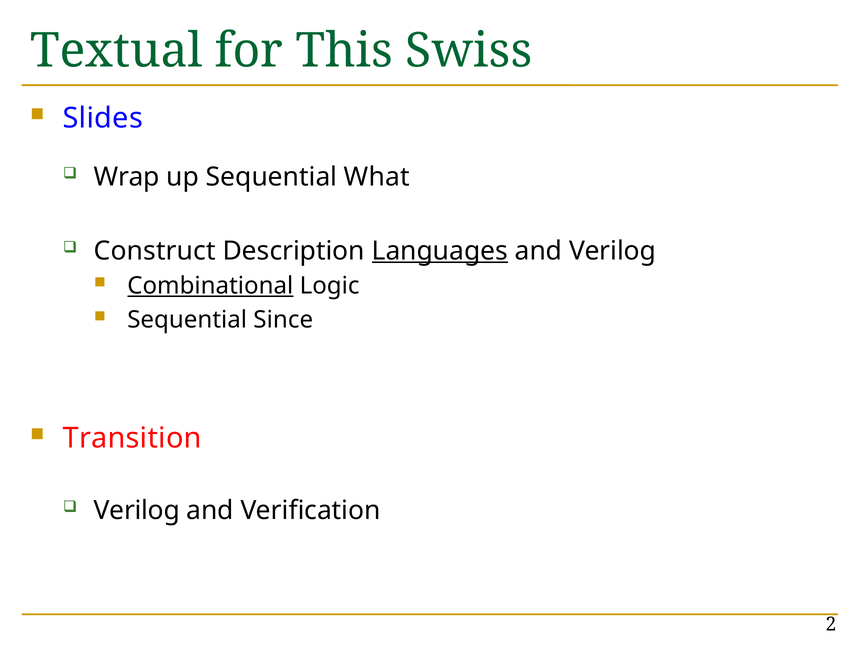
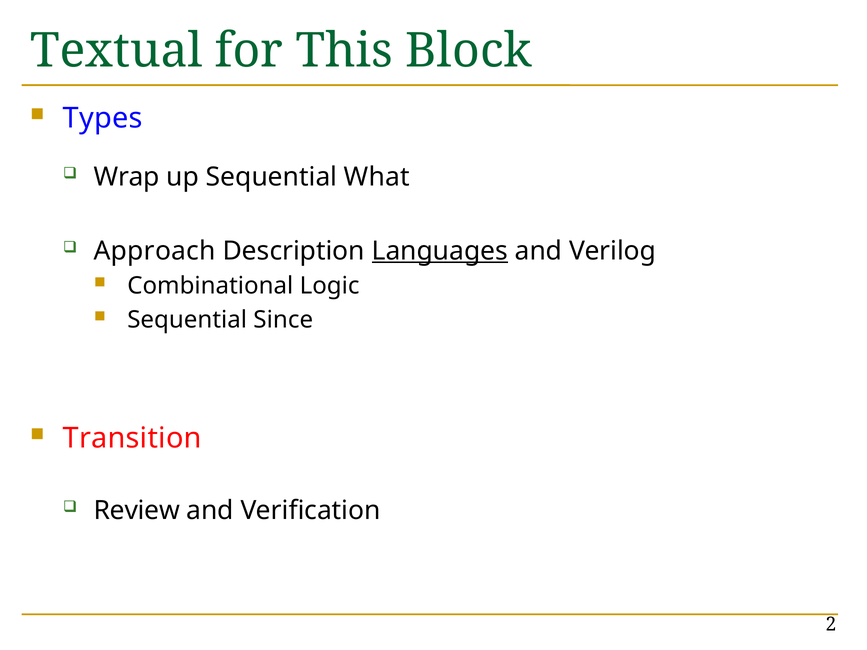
Swiss: Swiss -> Block (469, 51)
Slides: Slides -> Types (103, 118)
Construct: Construct -> Approach (155, 251)
Combinational underline: present -> none (210, 286)
Verilog: Verilog -> Review (137, 511)
